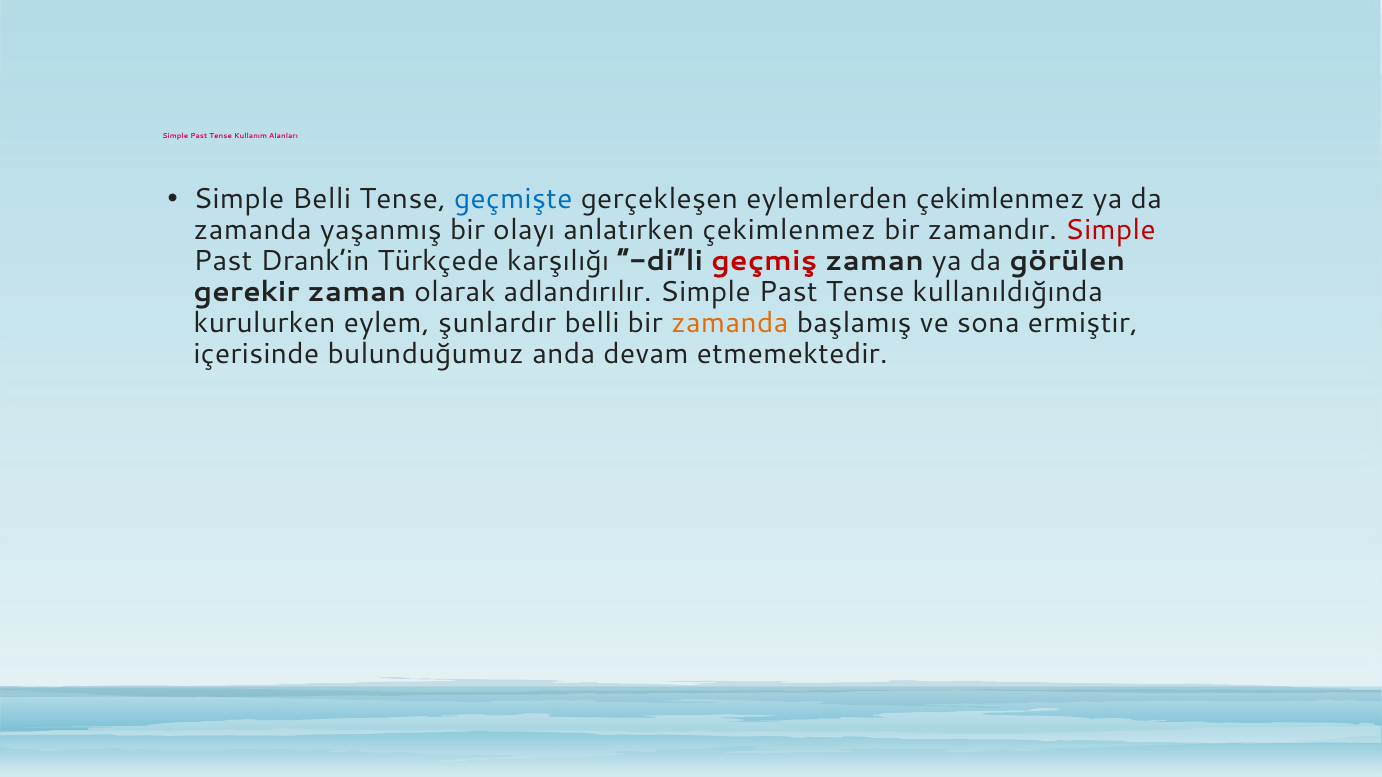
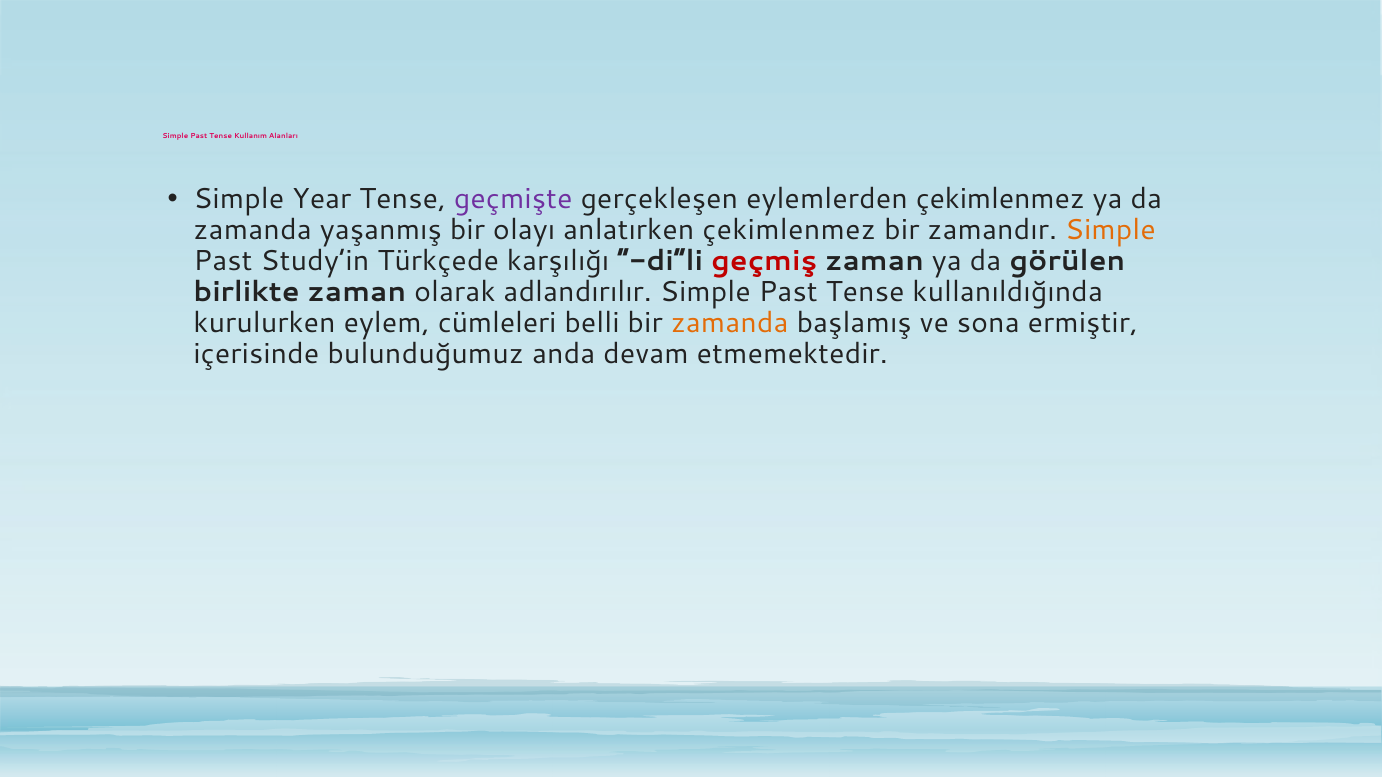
Simple Belli: Belli -> Year (322, 199)
geçmişte colour: blue -> purple (513, 199)
Simple colour: red -> orange (1110, 230)
Drank’in: Drank’in -> Study’in (315, 261)
gerekir: gerekir -> birlikte (247, 292)
şunlardır: şunlardır -> cümleleri (497, 323)
